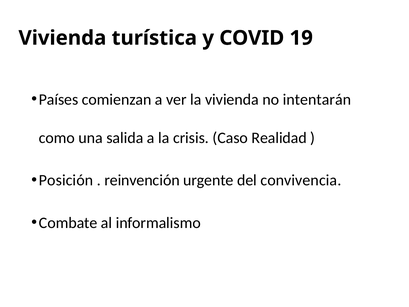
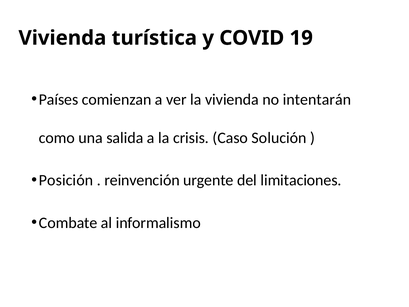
Realidad: Realidad -> Solución (279, 138)
convivencia: convivencia -> limitaciones (301, 180)
